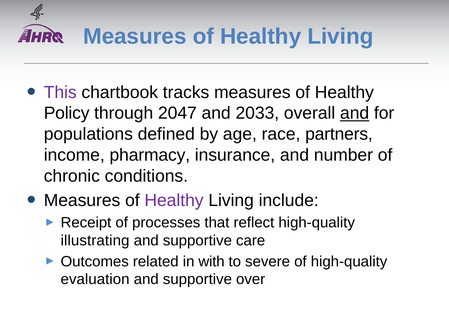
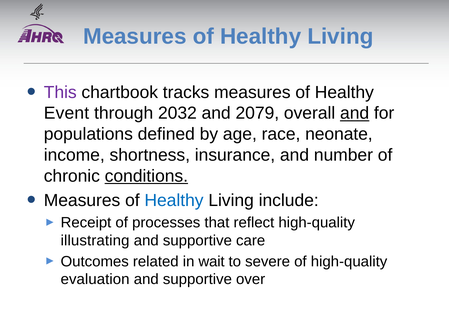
Policy: Policy -> Event (66, 113)
2047: 2047 -> 2032 (177, 113)
2033: 2033 -> 2079 (257, 113)
partners: partners -> neonate (339, 134)
pharmacy: pharmacy -> shortness (150, 155)
conditions underline: none -> present (146, 176)
Healthy colour: purple -> blue (174, 201)
with: with -> wait (212, 262)
